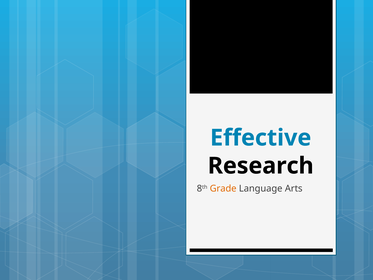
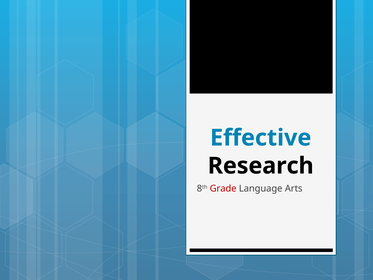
Grade colour: orange -> red (223, 188)
